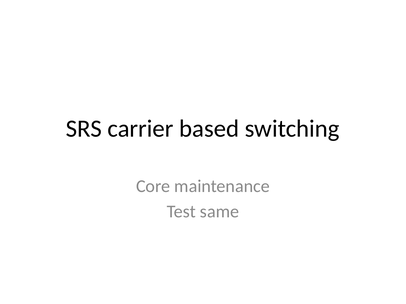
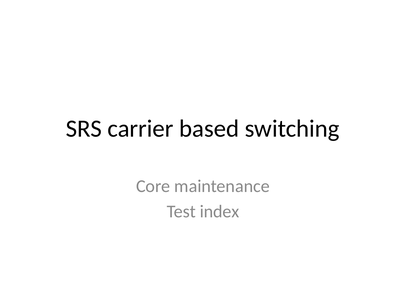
same: same -> index (220, 212)
